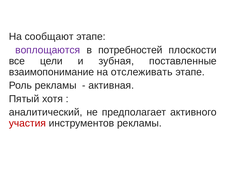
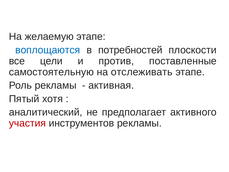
сообщают: сообщают -> желаемую (49, 37)
воплощаются colour: purple -> blue (48, 50)
зубная: зубная -> против (116, 61)
взаимопонимание: взаимопонимание -> самостоятельную (51, 72)
